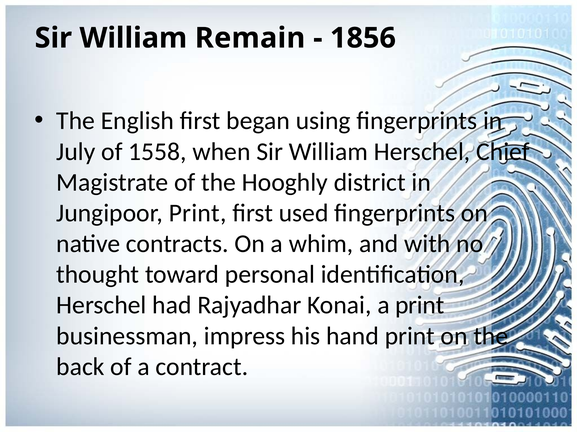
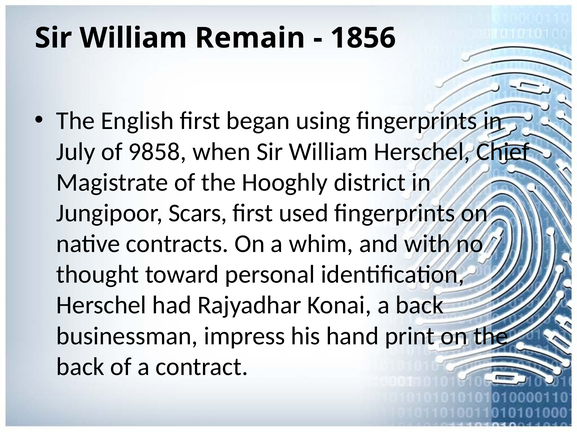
1558: 1558 -> 9858 (157, 152)
Jungipoor Print: Print -> Scars (198, 213)
a print: print -> back (420, 306)
